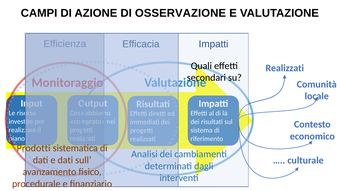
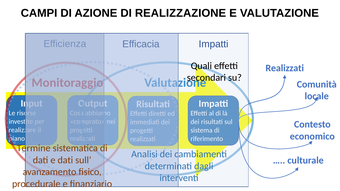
OSSERVAZIONE: OSSERVAZIONE -> REALIZZAZIONE (181, 13)
Prodotti: Prodotti -> Termine (34, 148)
